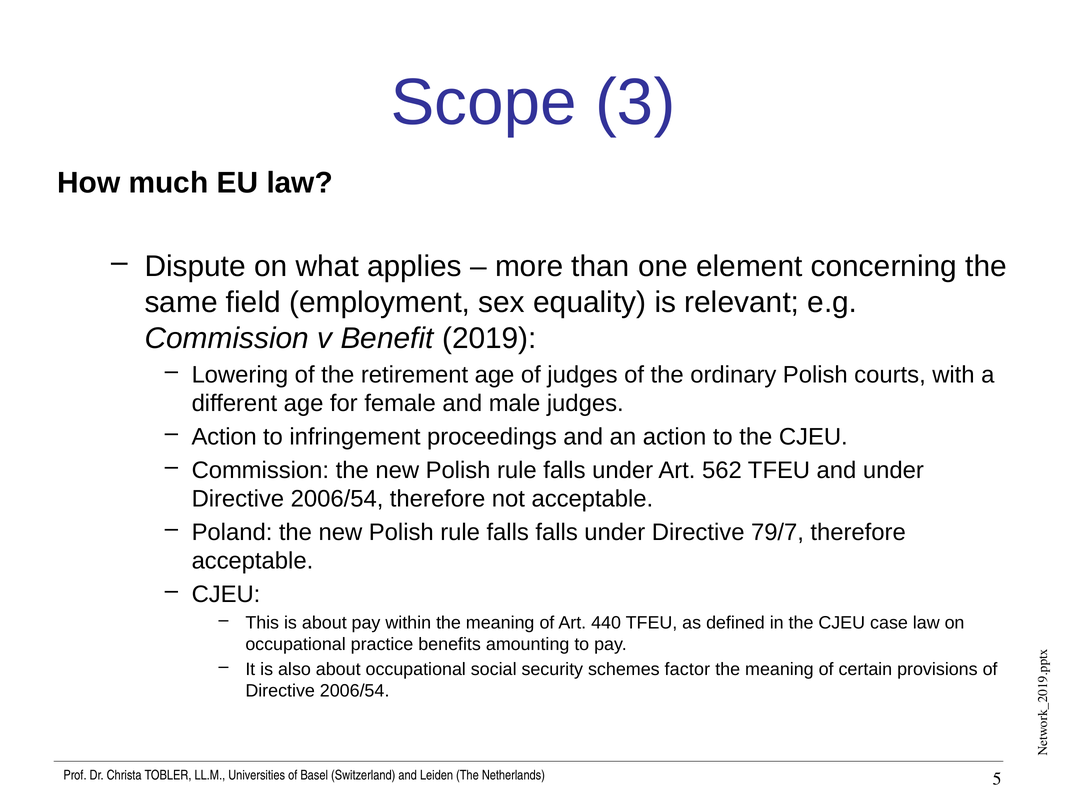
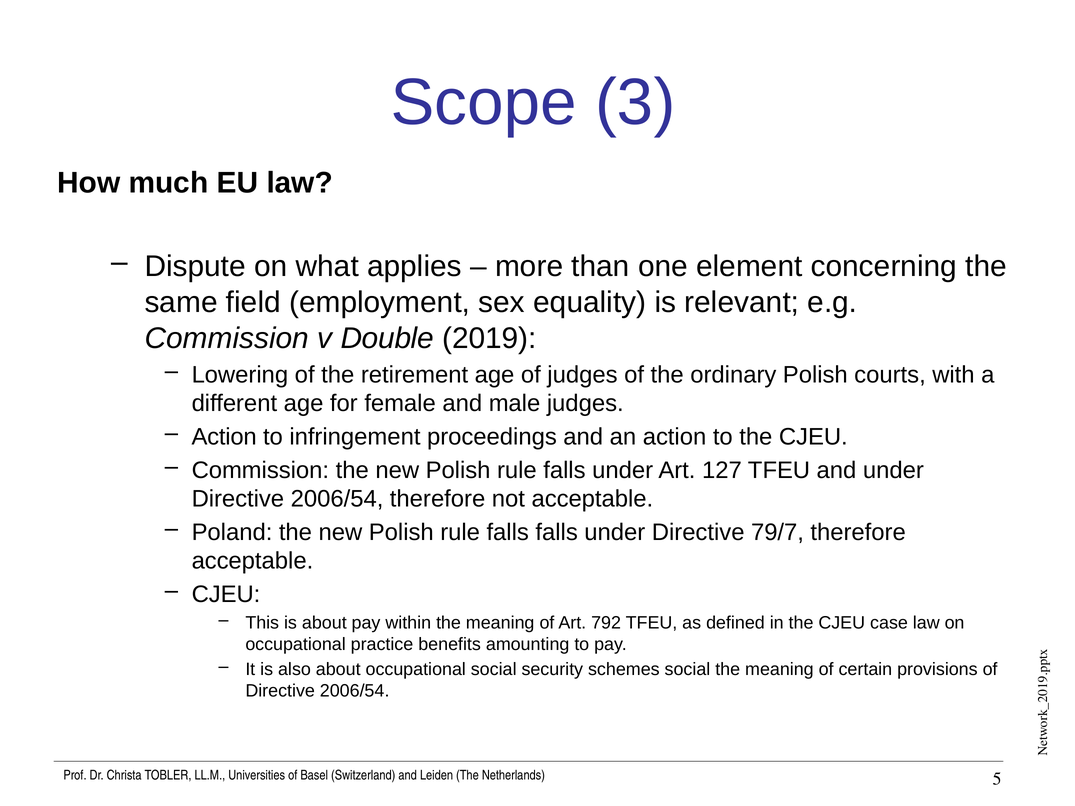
Benefit: Benefit -> Double (387, 338)
562: 562 -> 127 (722, 470)
440: 440 -> 792 (606, 623)
schemes factor: factor -> social (687, 669)
